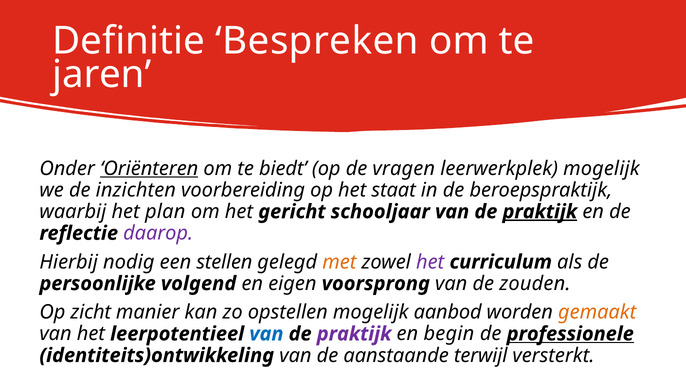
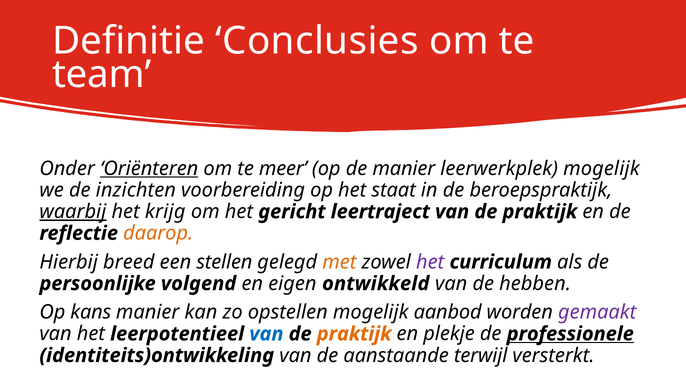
Bespreken: Bespreken -> Conclusies (317, 41)
jaren: jaren -> team (102, 74)
biedt: biedt -> meer (283, 168)
de vragen: vragen -> manier (404, 168)
waarbij underline: none -> present (73, 212)
plan: plan -> krijg (165, 212)
schooljaar: schooljaar -> leertraject (380, 212)
praktijk underline: present -> none (540, 212)
daarop colour: purple -> orange (158, 233)
nodig: nodig -> breed (129, 262)
voorsprong: voorsprong -> ontwikkeld (376, 283)
zouden: zouden -> hebben (535, 283)
zicht: zicht -> kans (91, 312)
gemaakt colour: orange -> purple (597, 312)
praktijk colour: purple -> orange (354, 334)
begin: begin -> plekje (449, 334)
